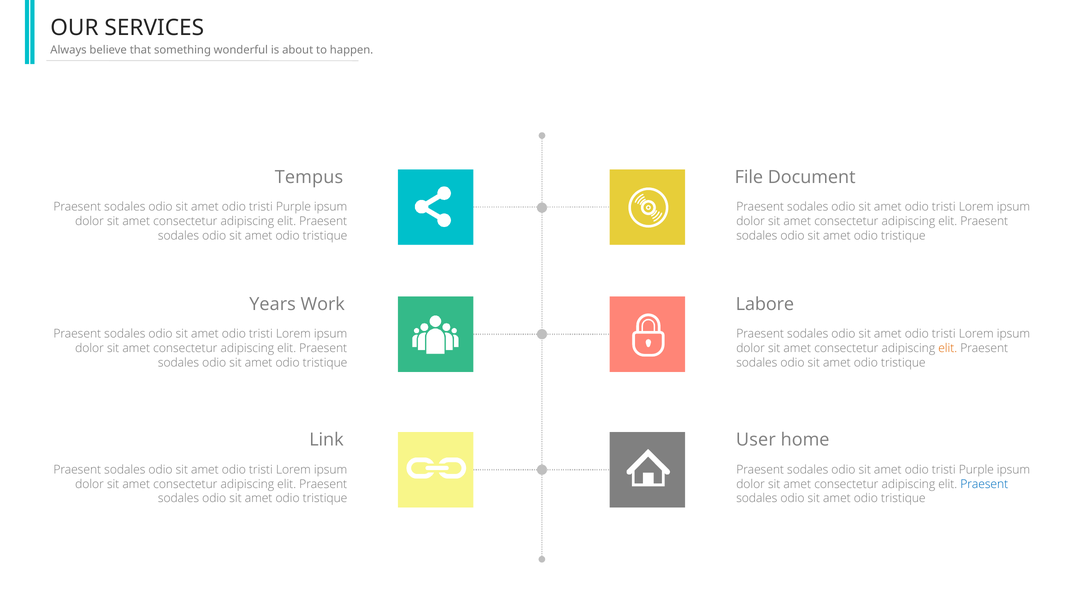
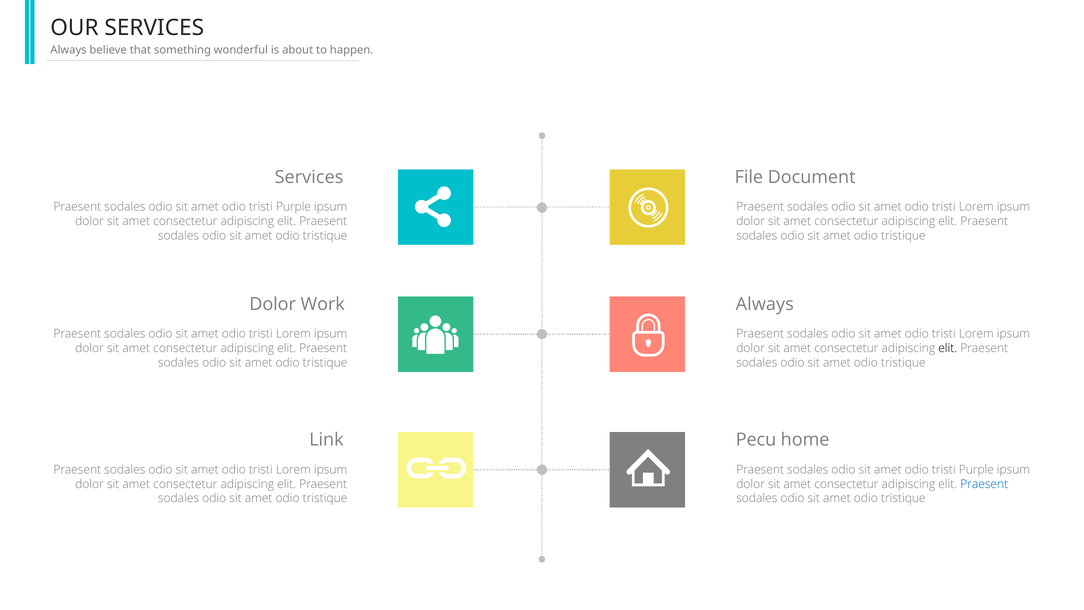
Tempus: Tempus -> Services (309, 177)
Years: Years -> Dolor (273, 304)
Labore: Labore -> Always (765, 304)
elit colour: orange -> black (948, 348)
User: User -> Pecu (756, 440)
